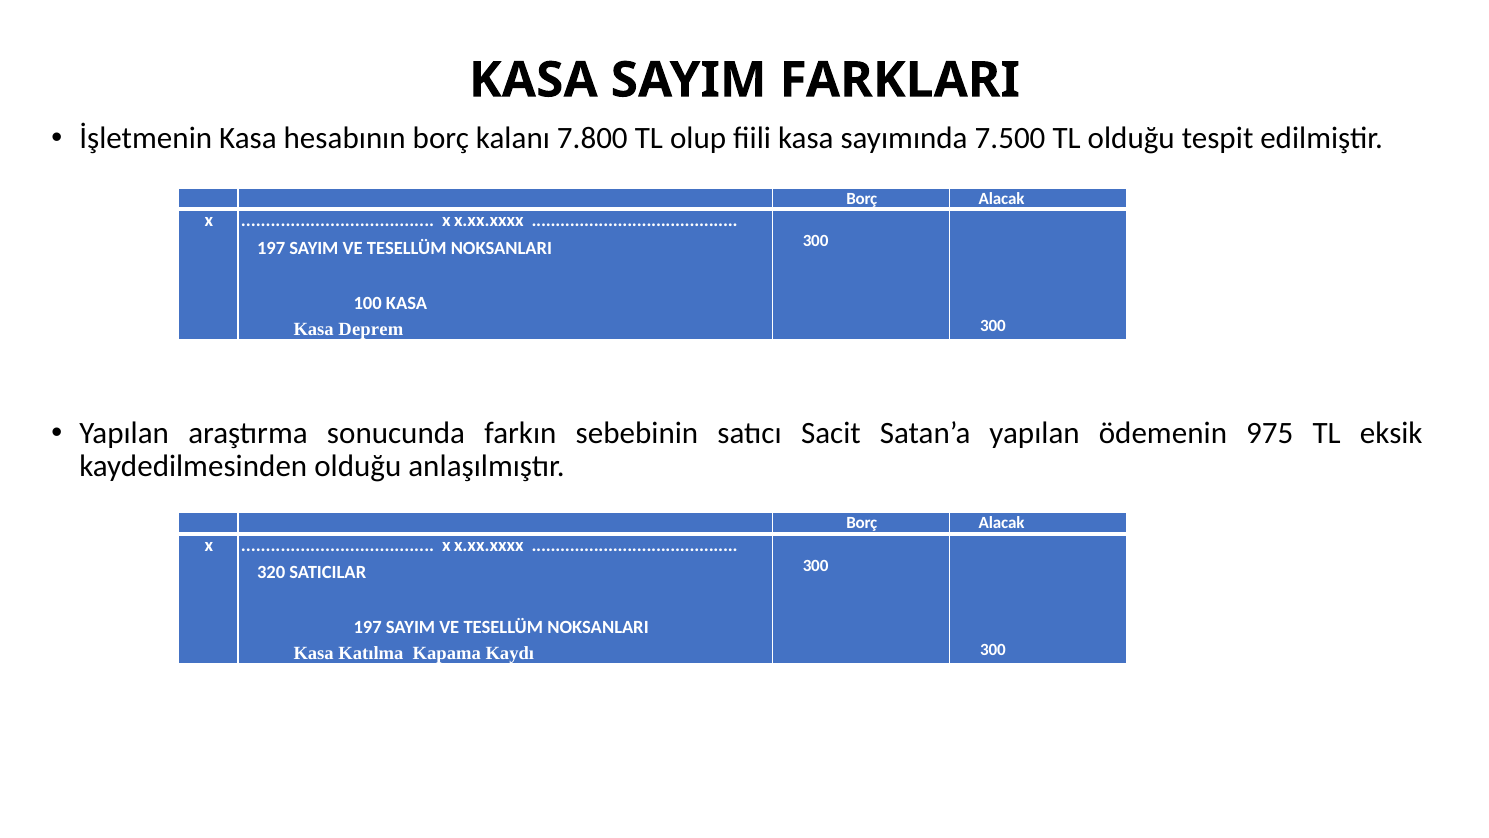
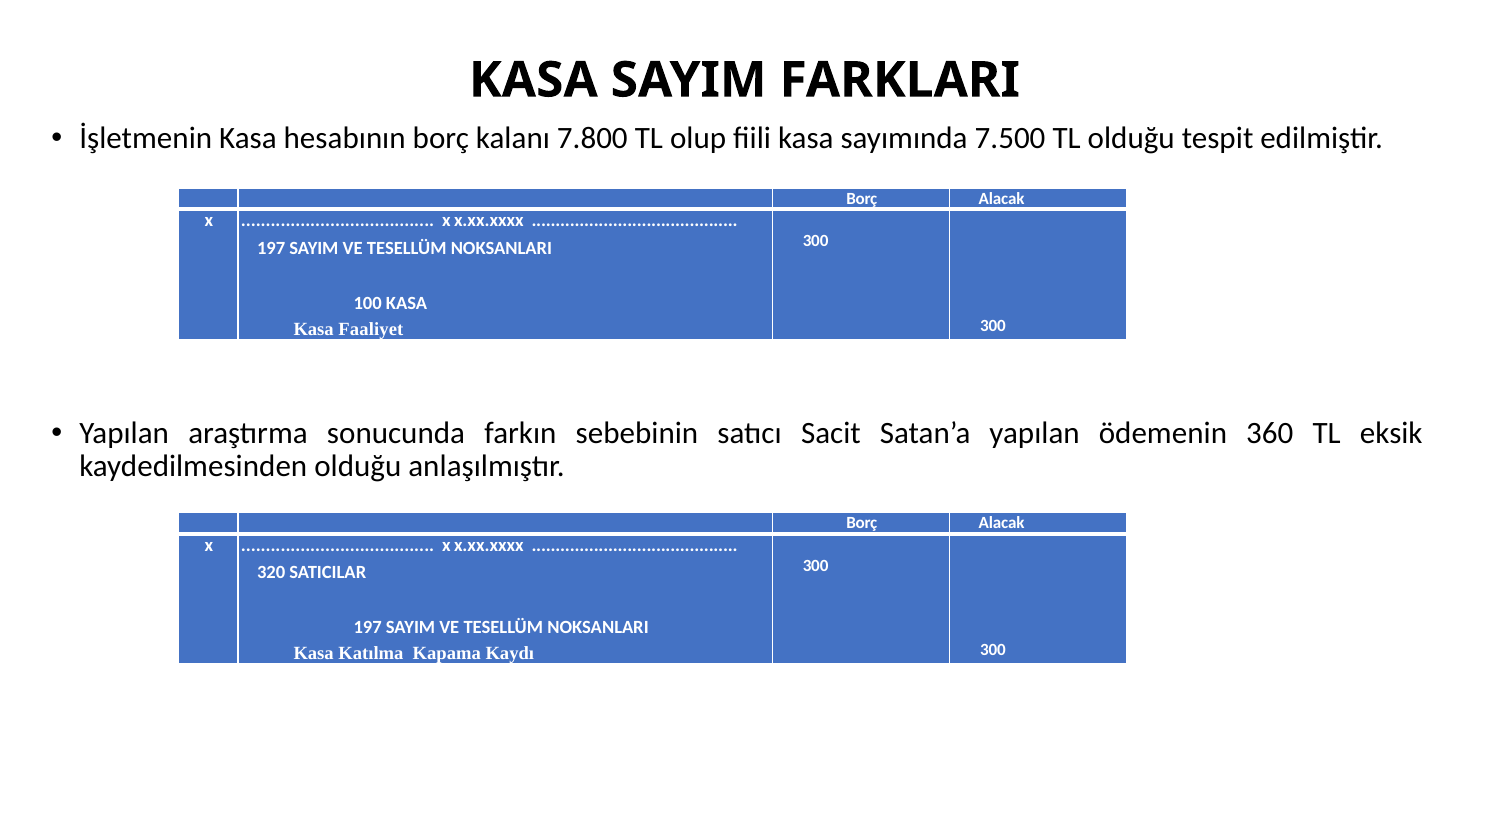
Deprem: Deprem -> Faaliyet (371, 329)
975: 975 -> 360 (1270, 433)
